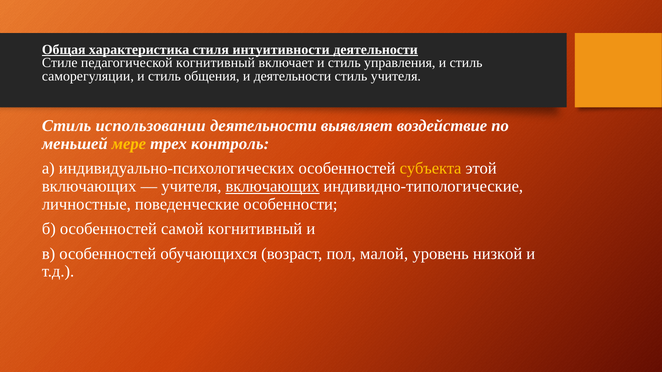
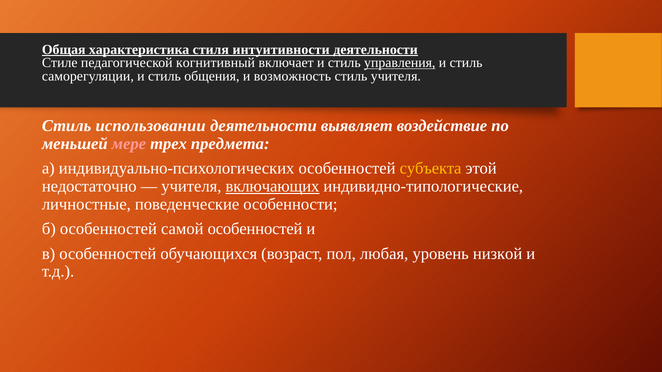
управления underline: none -> present (400, 63)
и деятельности: деятельности -> возможность (292, 76)
мере colour: yellow -> pink (129, 144)
контроль: контроль -> предмета (230, 144)
включающих: включающих -> недостаточно (89, 186)
самой когнитивный: когнитивный -> особенностей (255, 229)
малой: малой -> любая (384, 254)
